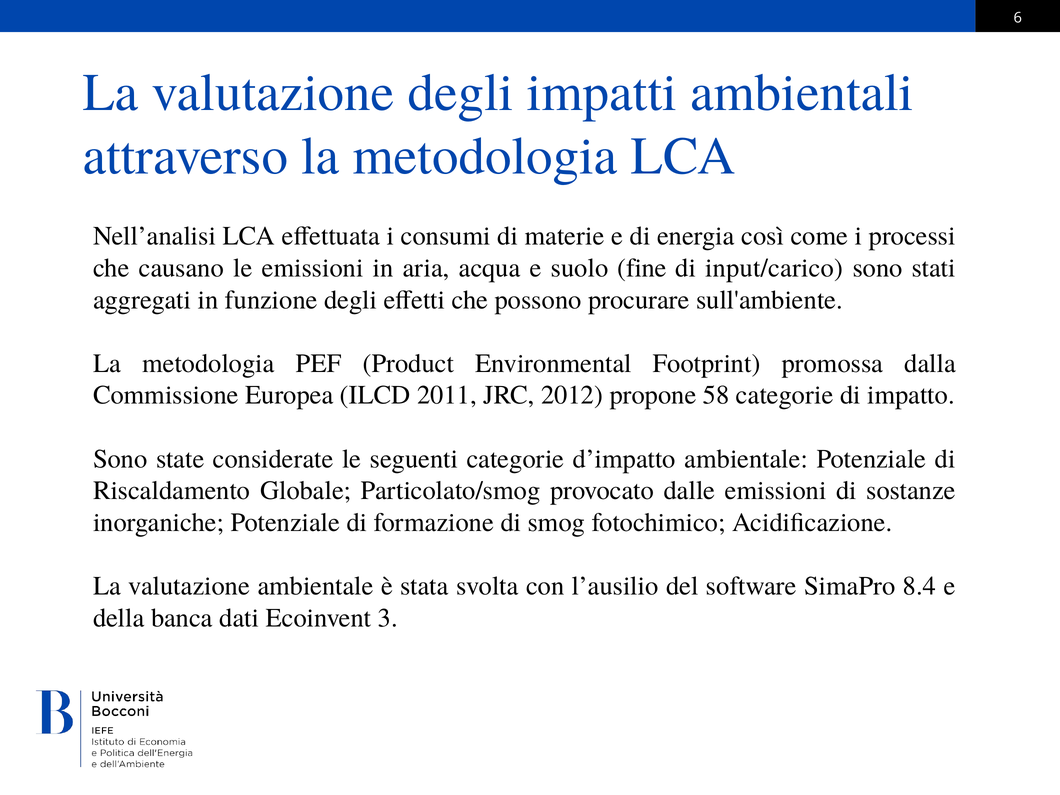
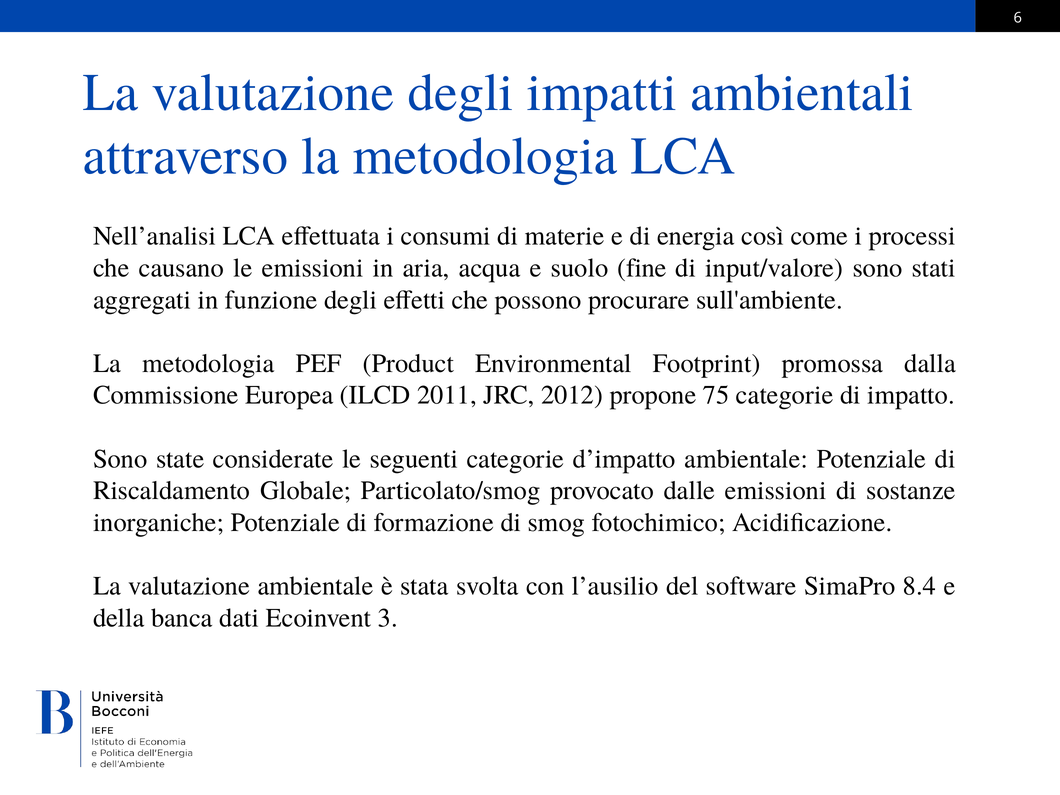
input/carico: input/carico -> input/valore (774, 268)
58: 58 -> 75 (716, 395)
